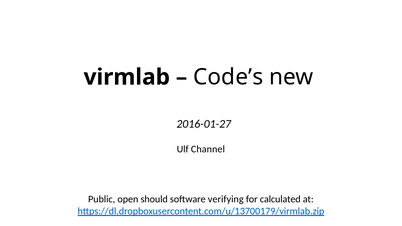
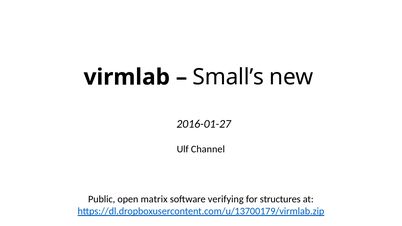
Code’s: Code’s -> Small’s (228, 77)
should: should -> matrix (154, 199)
calculated: calculated -> structures (280, 199)
